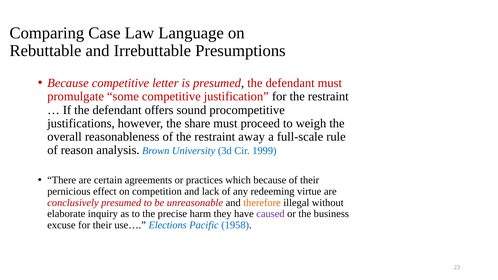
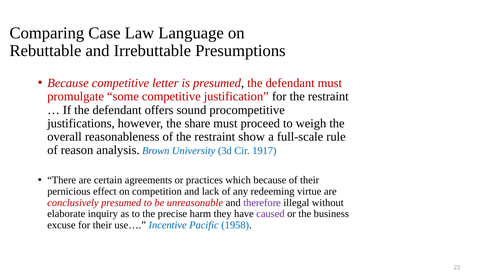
away: away -> show (252, 137)
1999: 1999 -> 1917 (264, 151)
therefore colour: orange -> purple (262, 203)
Elections: Elections -> Incentive (168, 225)
